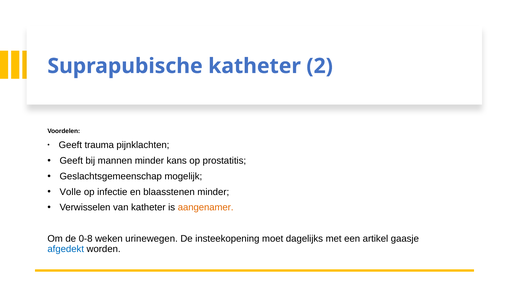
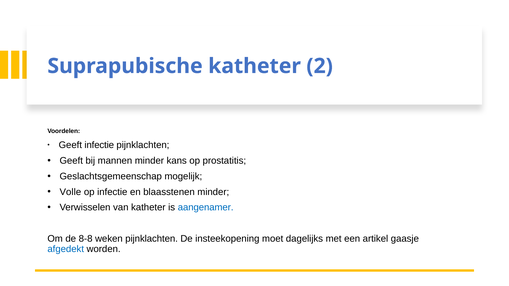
Geeft trauma: trauma -> infectie (99, 145)
aangenamer colour: orange -> blue (206, 208)
0-8: 0-8 -> 8-8 (86, 239)
weken urinewegen: urinewegen -> pijnklachten (152, 239)
